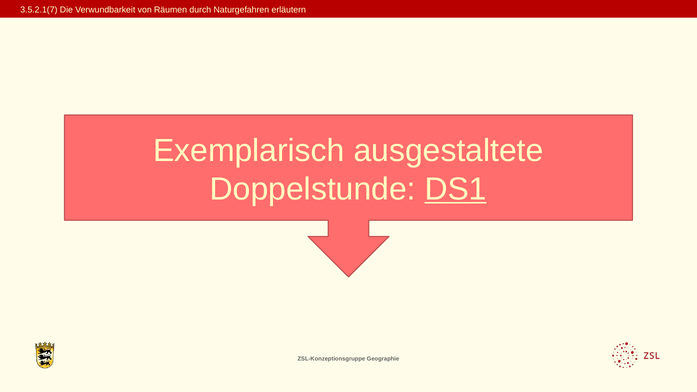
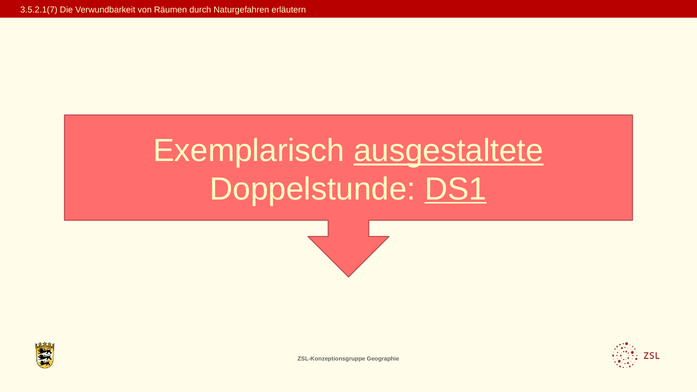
ausgestaltete underline: none -> present (449, 151)
